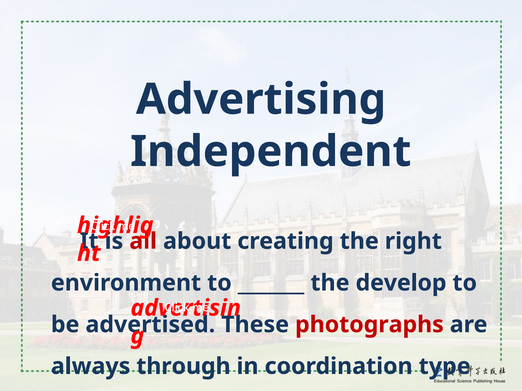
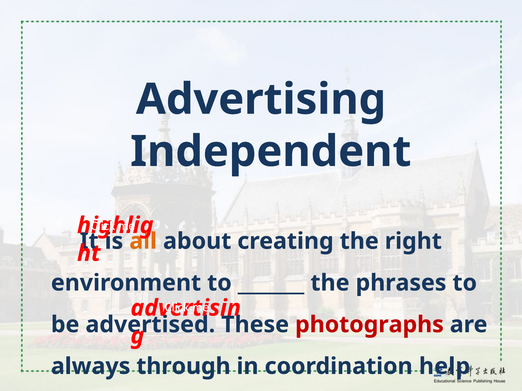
all colour: red -> orange (143, 241)
develop: develop -> phrases (401, 283)
type: type -> help (445, 367)
